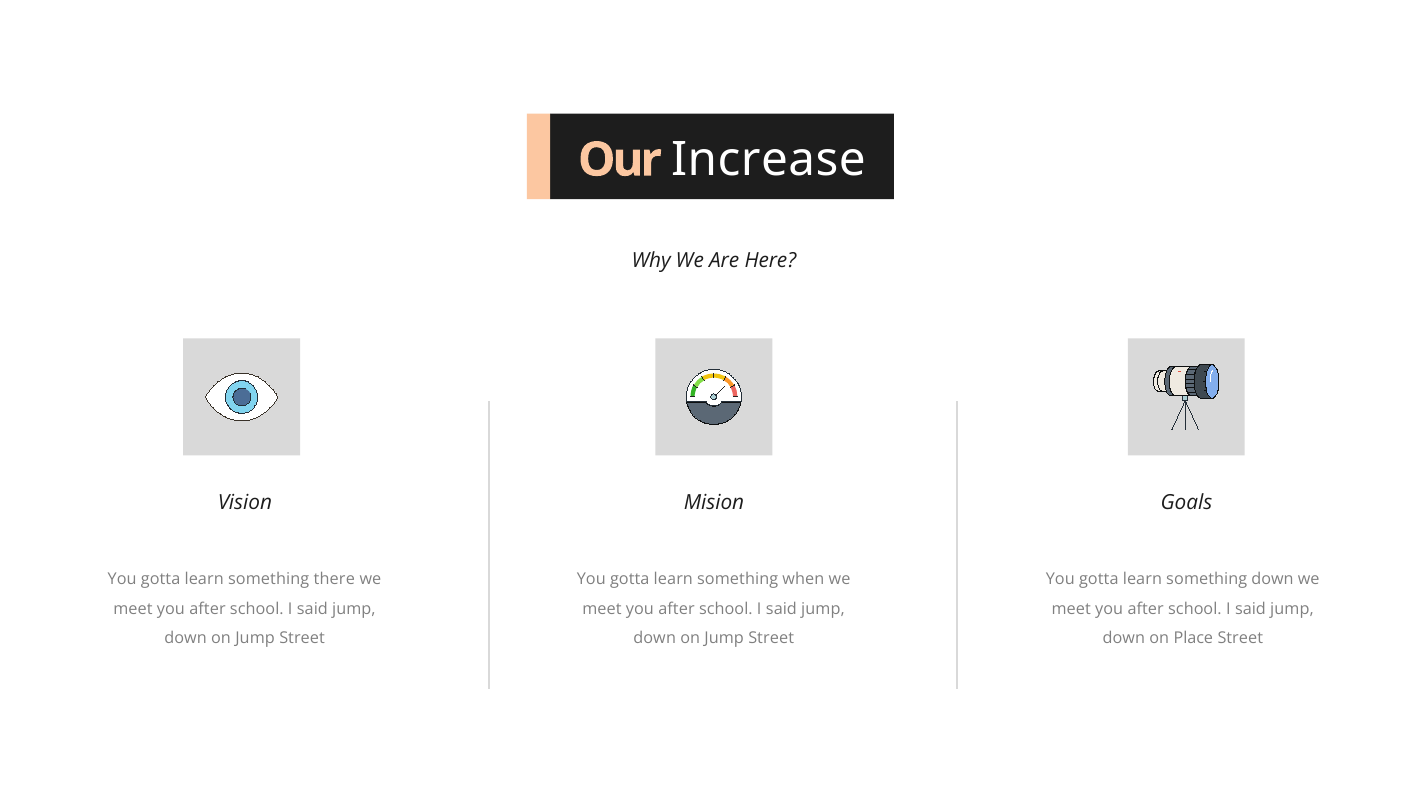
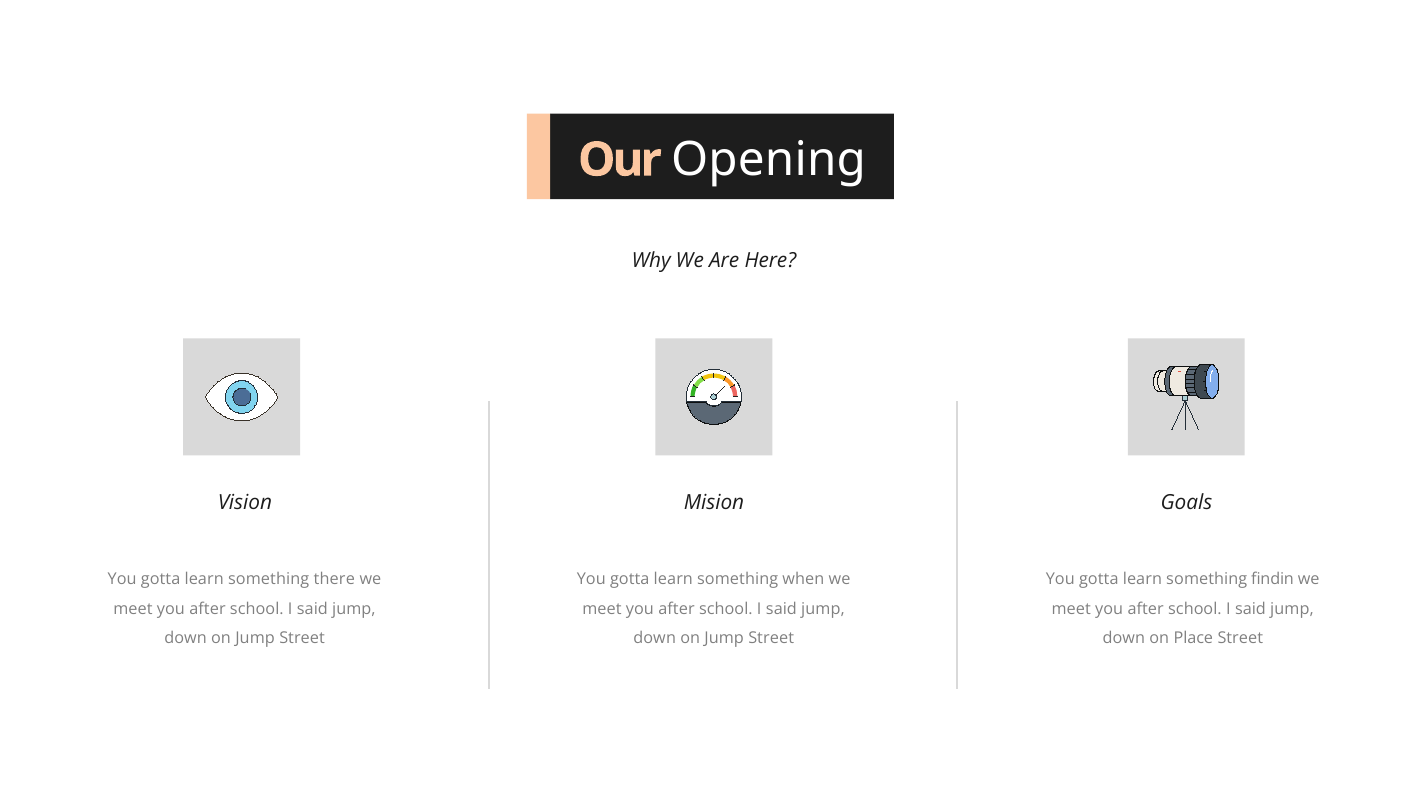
Increase: Increase -> Opening (769, 160)
something down: down -> findin (1273, 580)
